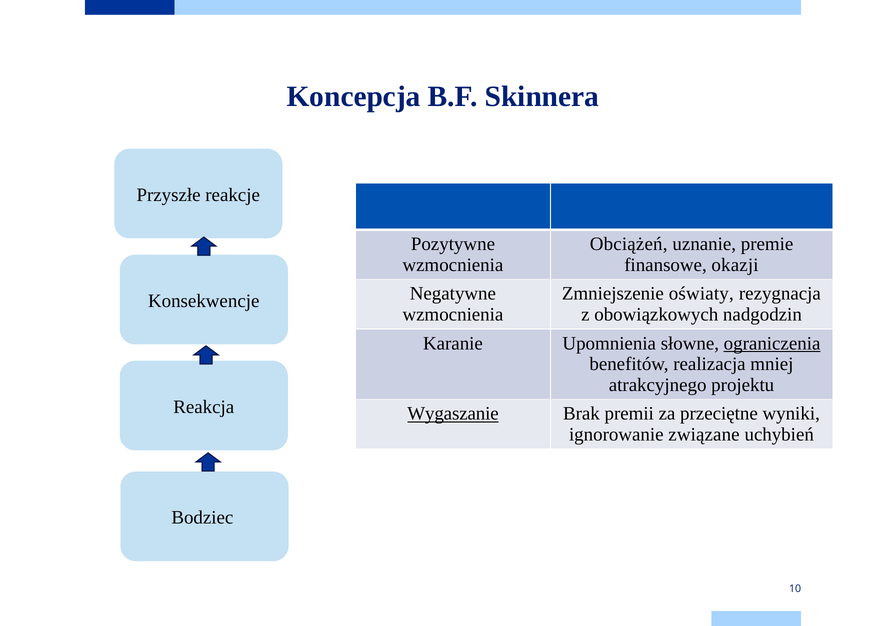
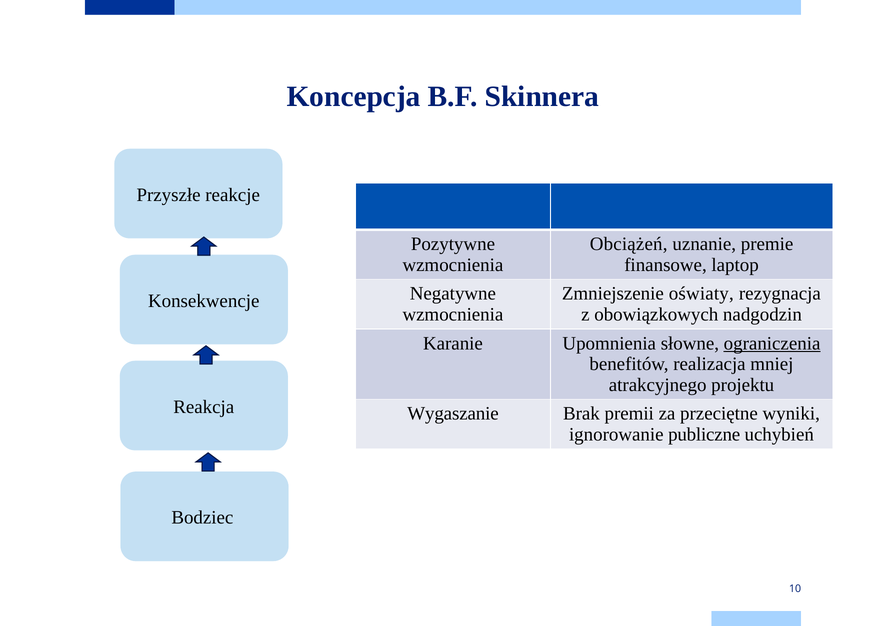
okazji: okazji -> laptop (735, 265)
Wygaszanie underline: present -> none (453, 414)
związane: związane -> publiczne (704, 435)
